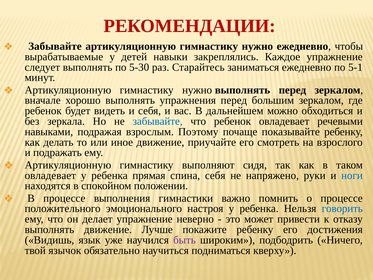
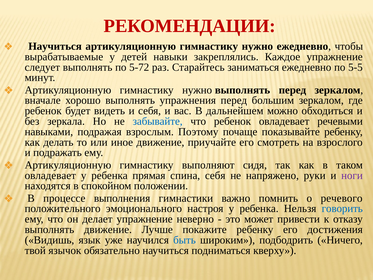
Забывайте: Забывайте -> Научиться (55, 46)
5-30: 5-30 -> 5-72 (139, 67)
5-1: 5-1 -> 5-5 (355, 67)
ноги colour: blue -> purple (352, 175)
о процессе: процессе -> речевого (342, 198)
быть colour: purple -> blue (185, 240)
